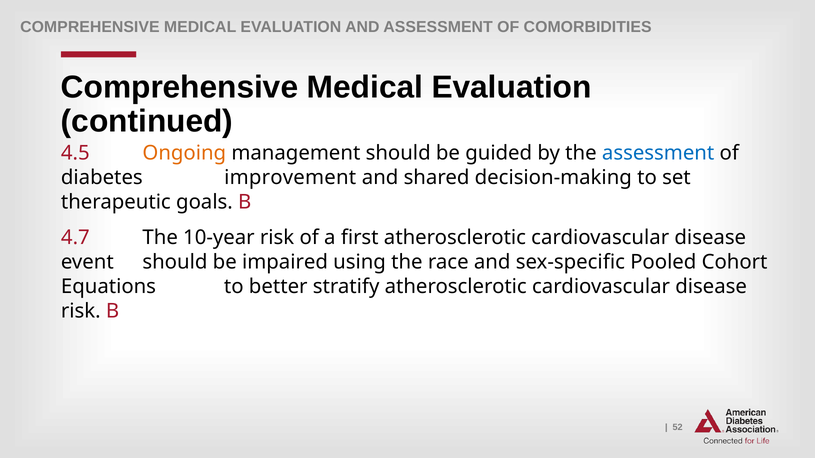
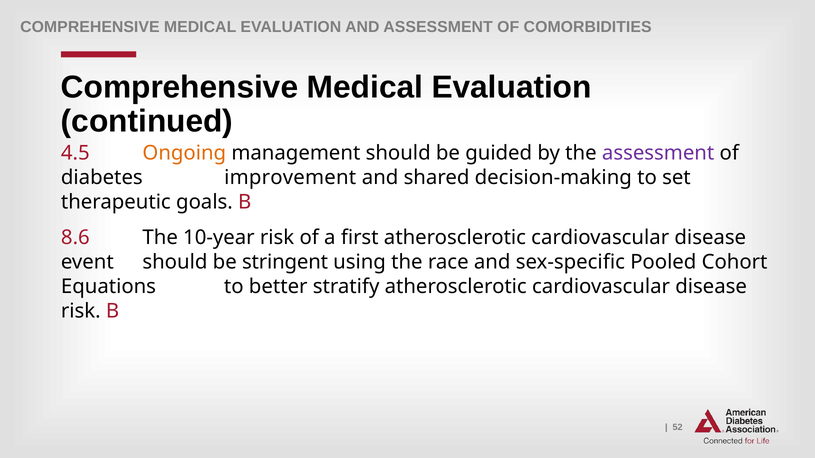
assessment colour: blue -> purple (658, 153)
4.7: 4.7 -> 8.6 (75, 238)
impaired: impaired -> stringent (285, 262)
